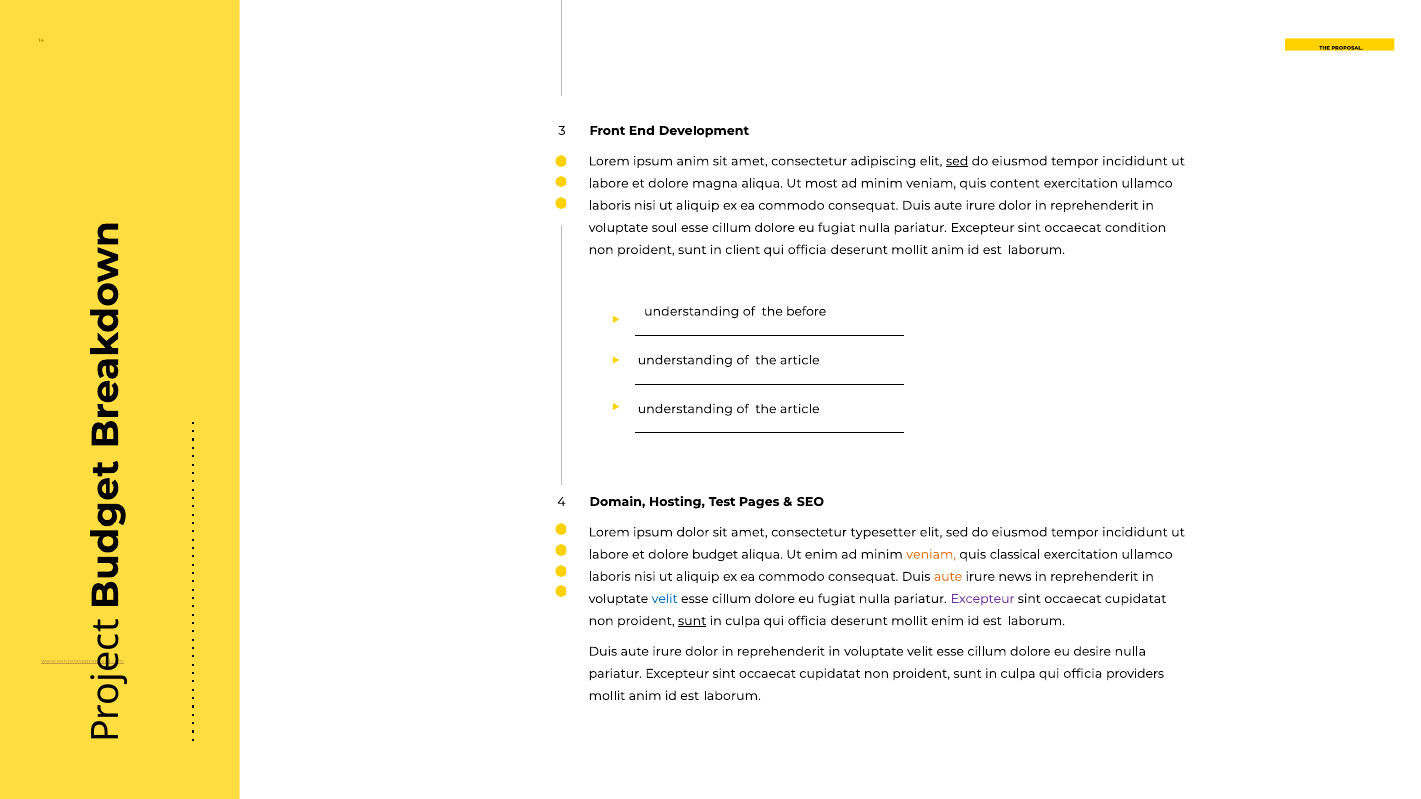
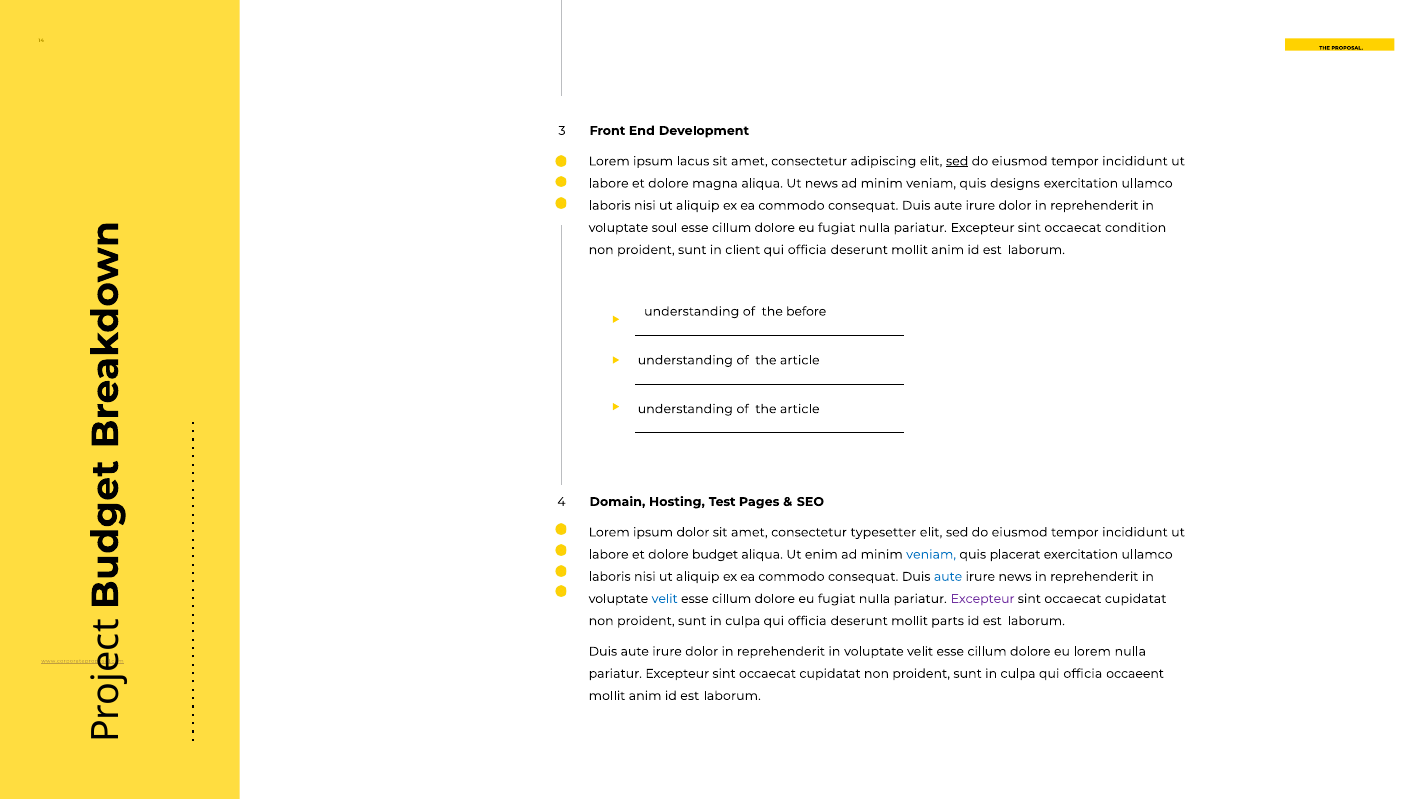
ipsum anim: anim -> lacus (693, 161)
Ut most: most -> news (821, 183)
content: content -> designs (1015, 183)
veniam colour: orange -> blue (931, 555)
classical: classical -> placerat (1015, 555)
aute colour: orange -> blue (948, 577)
sunt underline: present -> none (692, 621)
mollit enim: enim -> parts (948, 621)
eu desire: desire -> lorem (1092, 652)
providers: providers -> occaeent (1135, 674)
